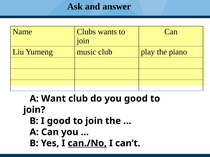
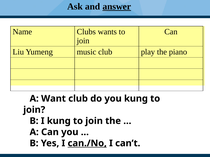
answer underline: none -> present (117, 7)
you good: good -> kung (136, 99)
I good: good -> kung (59, 121)
